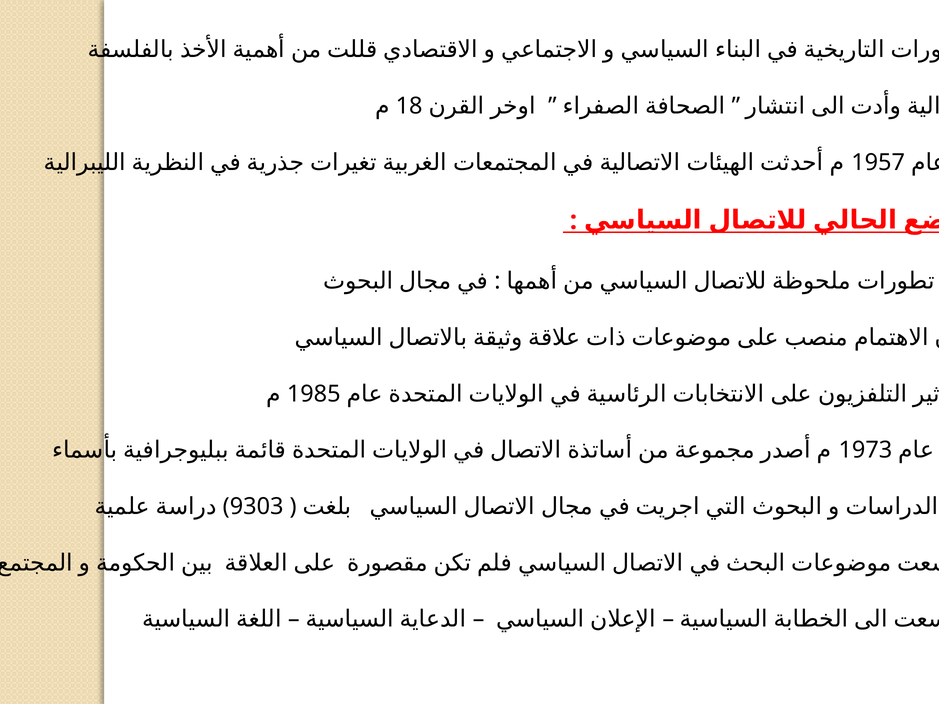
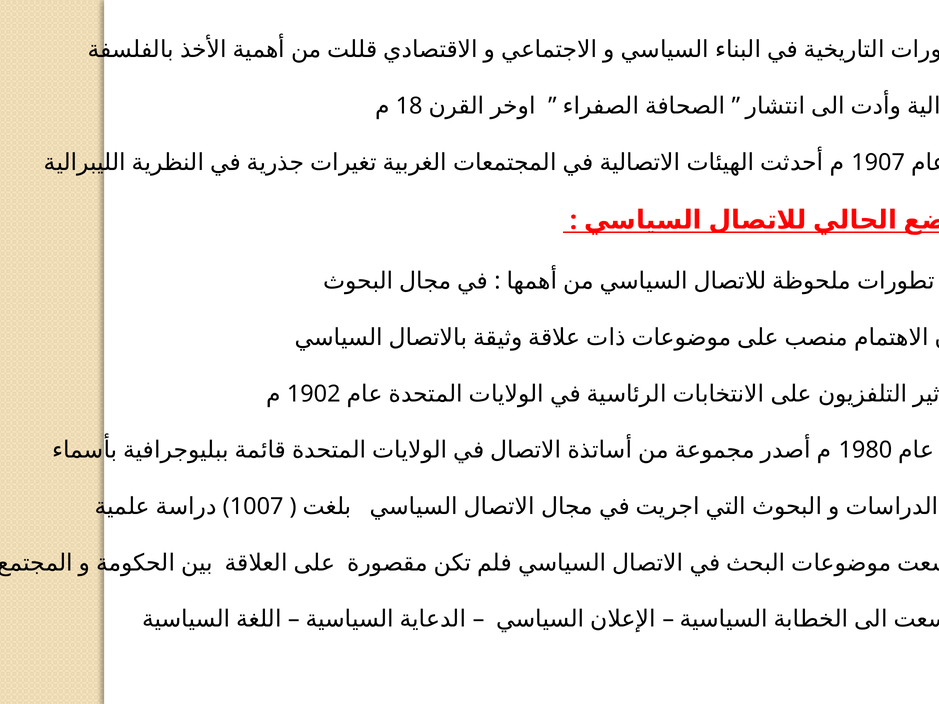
1957: 1957 -> 1907 (878, 162)
1985: 1985 -> 1902 (314, 394)
1973: 1973 -> 1980 (865, 450)
9303: 9303 -> 1007 (257, 507)
